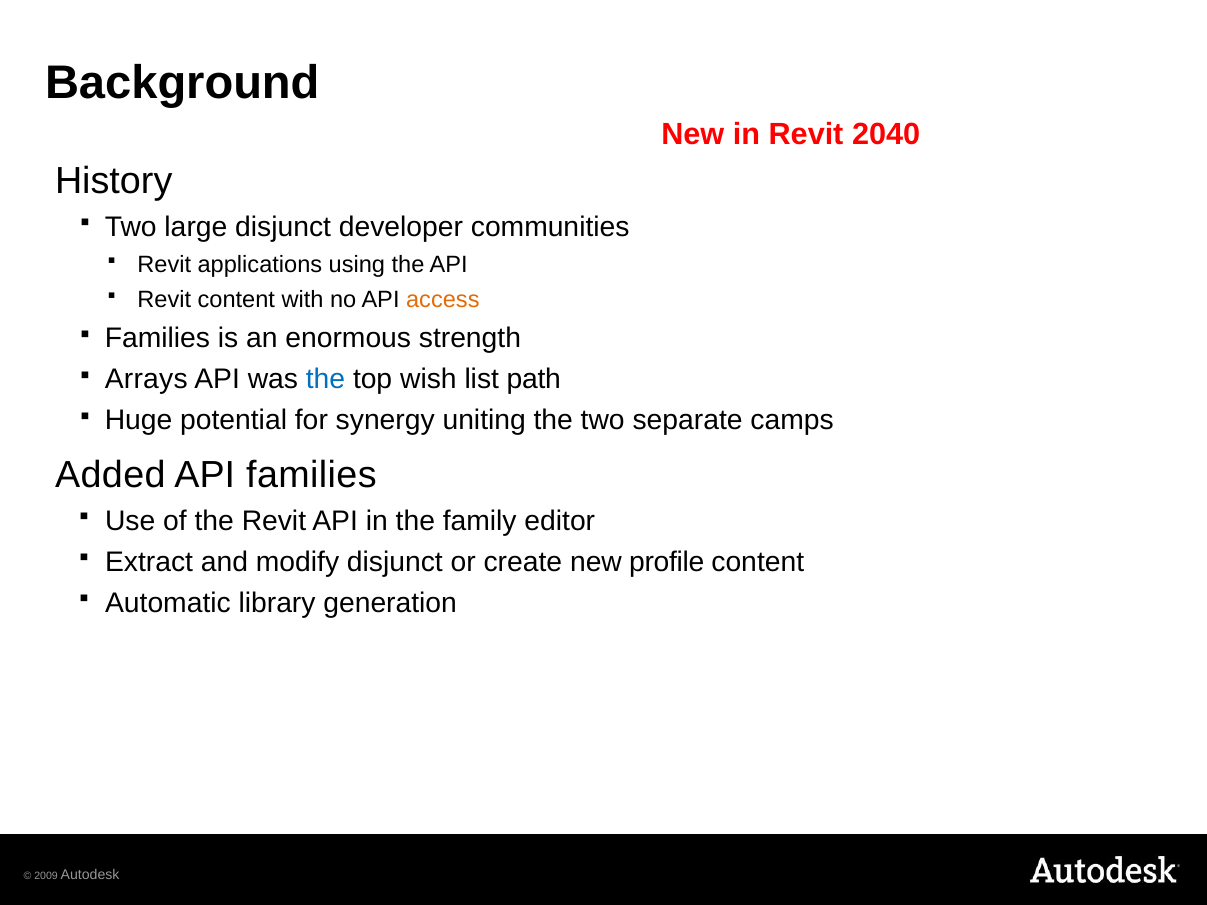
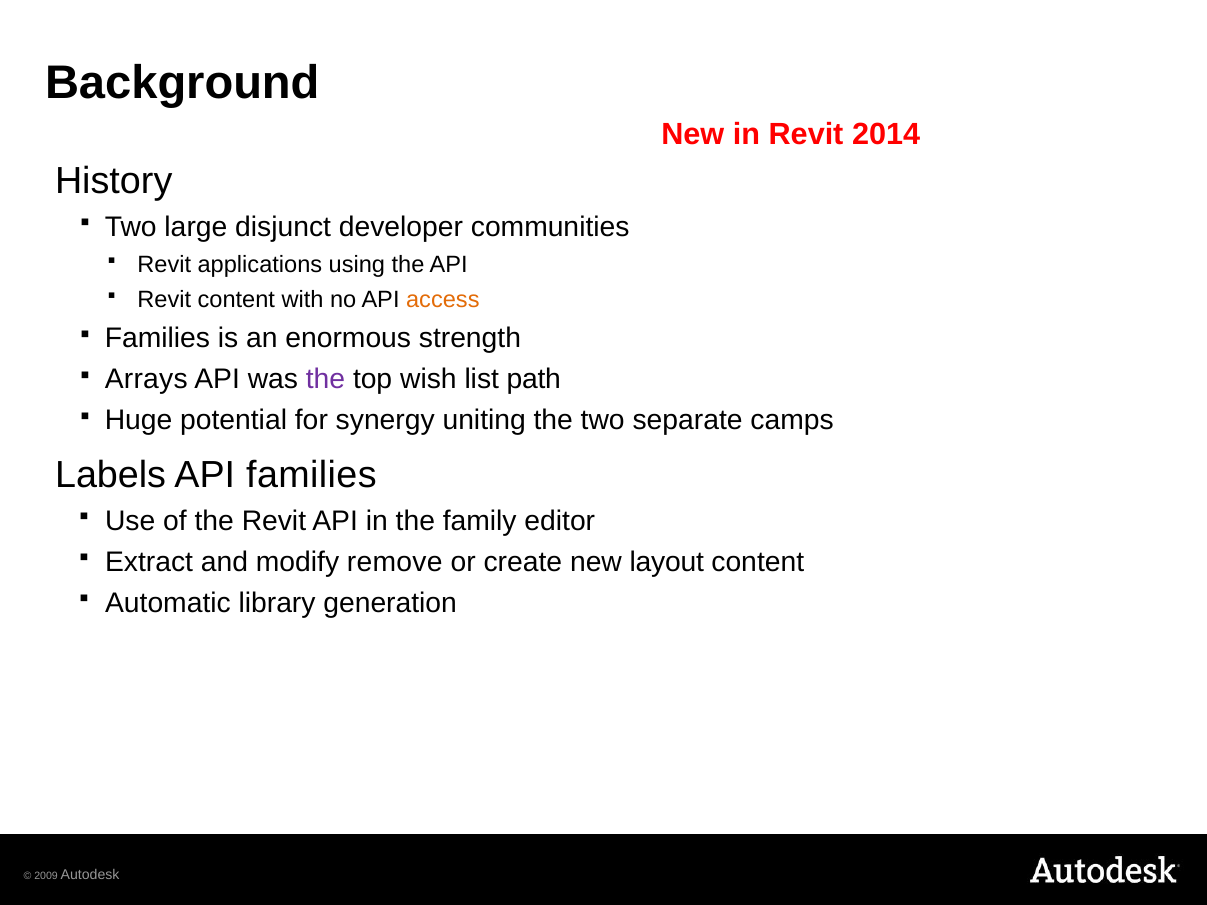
2040: 2040 -> 2014 (886, 135)
the colour: blue -> purple (325, 380)
Added: Added -> Labels (111, 475)
modify disjunct: disjunct -> remove (395, 562)
profile: profile -> layout (667, 562)
